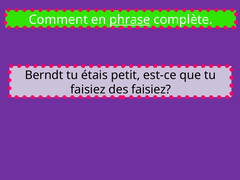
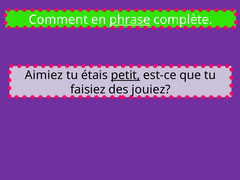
Berndt: Berndt -> Aimiez (44, 75)
petit underline: none -> present (125, 75)
des faisiez: faisiez -> jouiez (151, 90)
